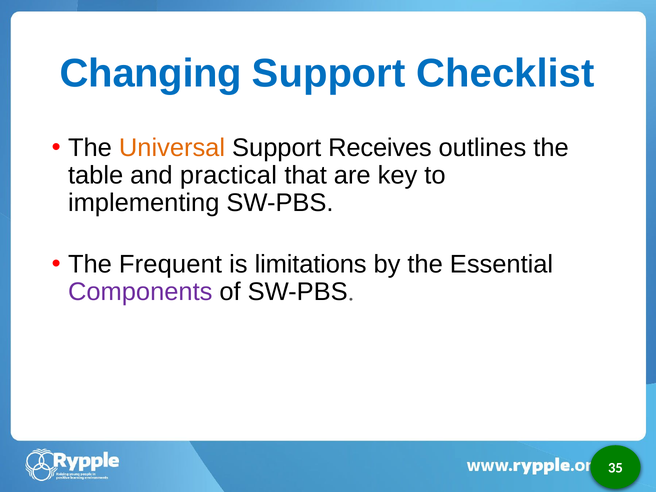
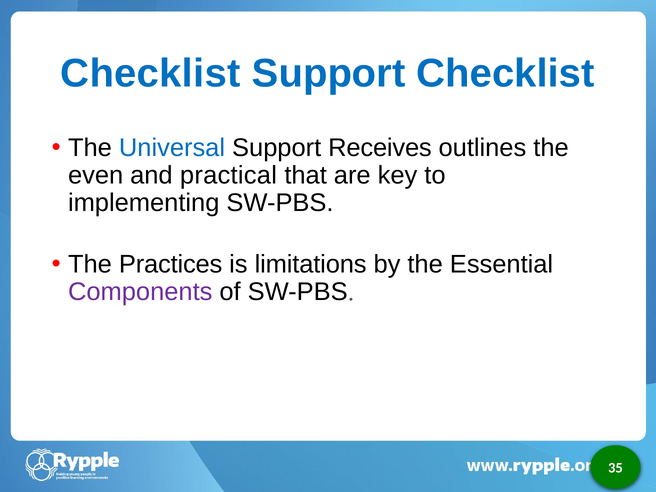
Changing: Changing -> Checklist (151, 73)
Universal colour: orange -> blue (172, 148)
table: table -> even (96, 175)
Frequent: Frequent -> Practices (171, 265)
